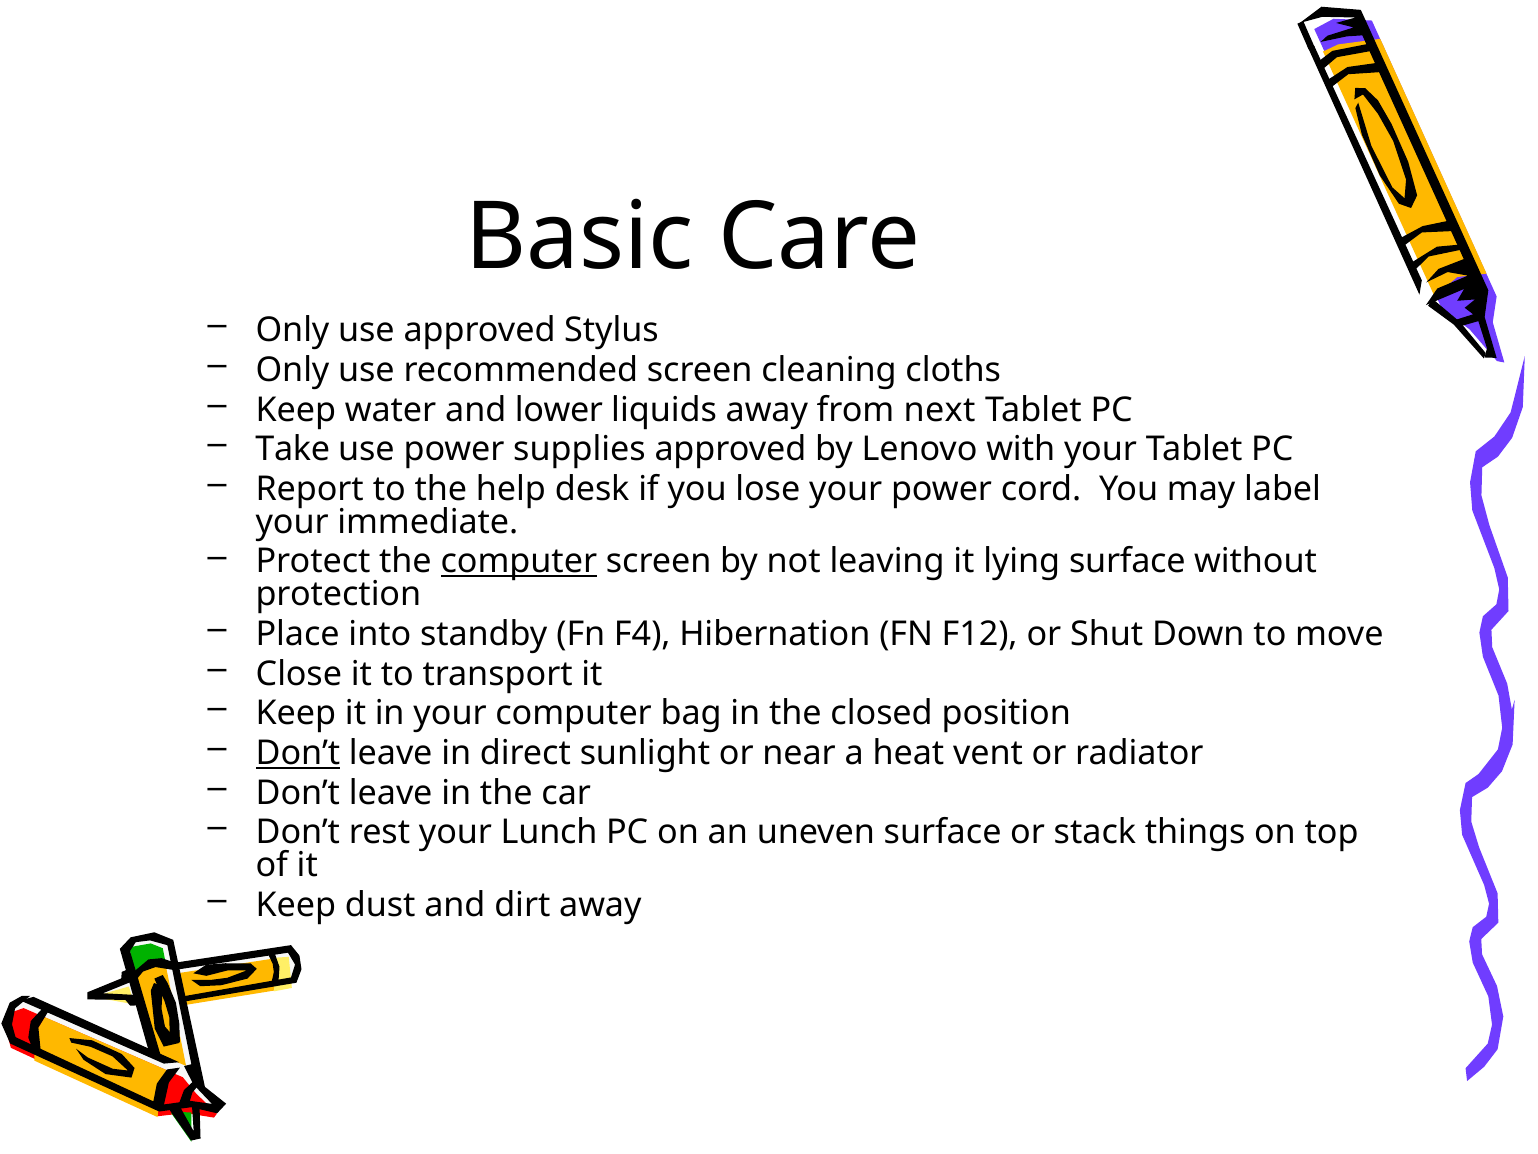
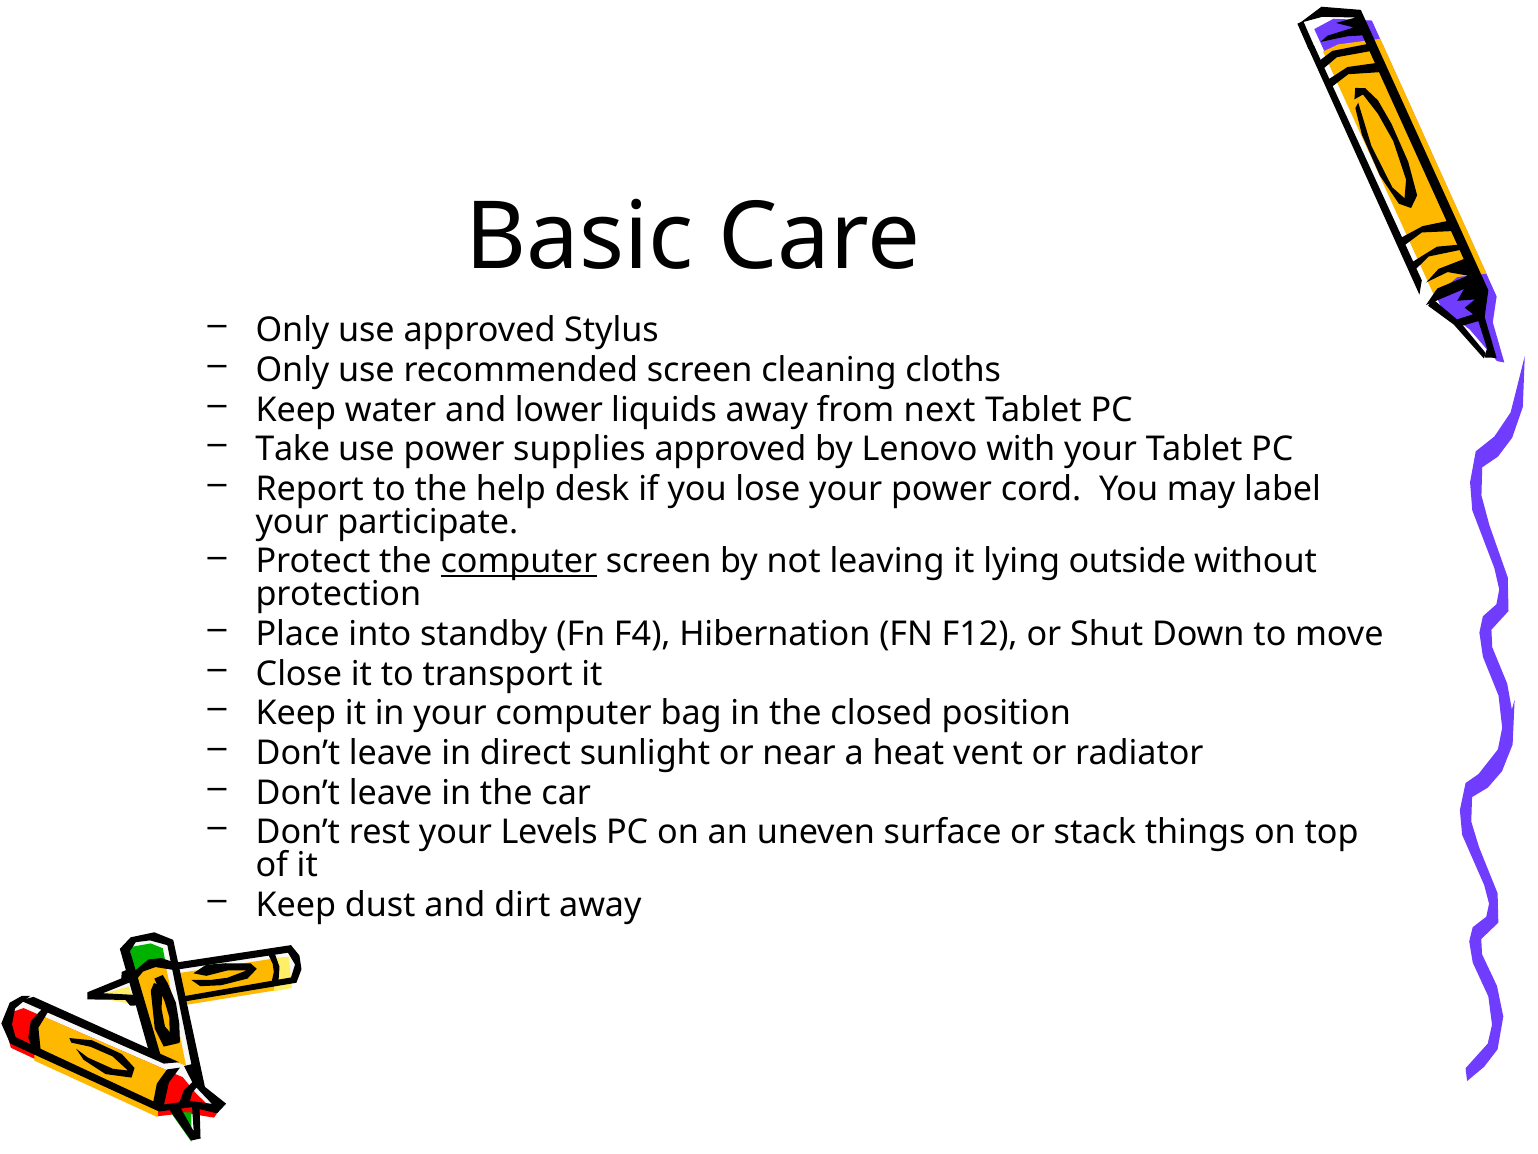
immediate: immediate -> participate (428, 522)
lying surface: surface -> outside (1127, 561)
Don’t underline: present -> none (298, 753)
Lunch: Lunch -> Levels (549, 832)
